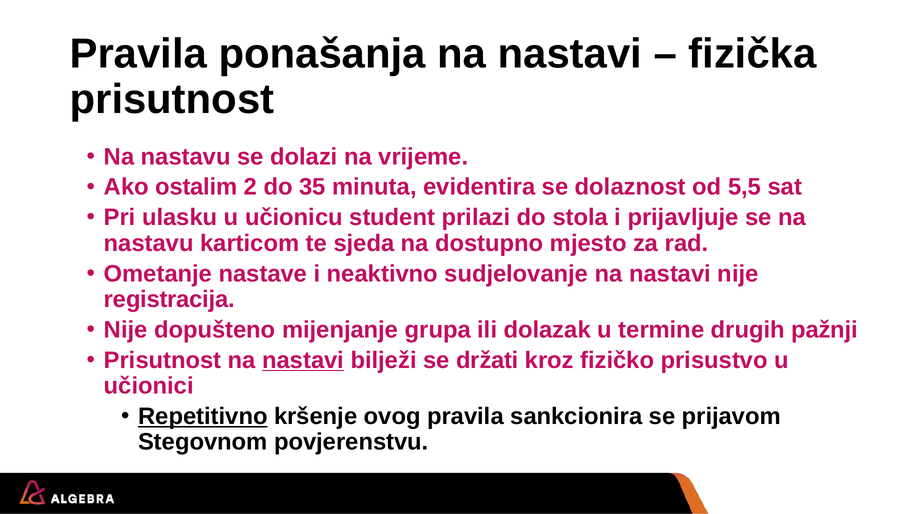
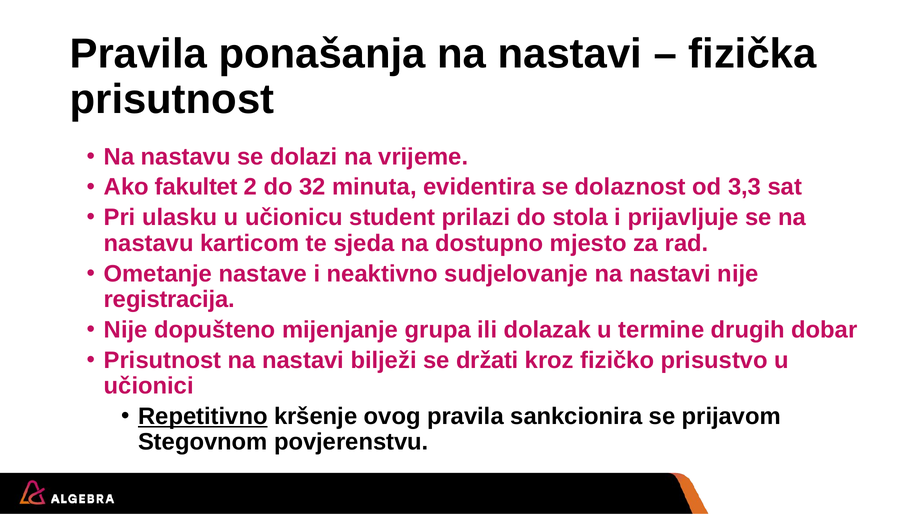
ostalim: ostalim -> fakultet (196, 187)
35: 35 -> 32 (312, 187)
5,5: 5,5 -> 3,3 (745, 187)
pažnji: pažnji -> dobar (824, 330)
nastavi underline: present -> none (303, 360)
